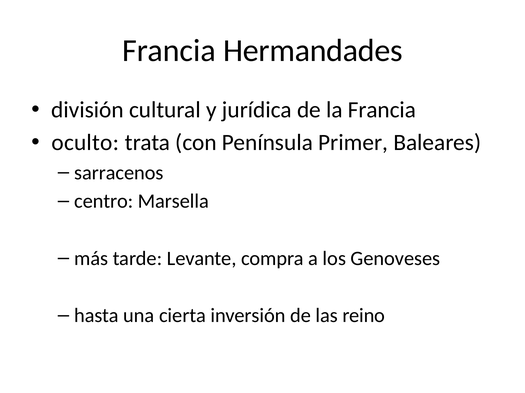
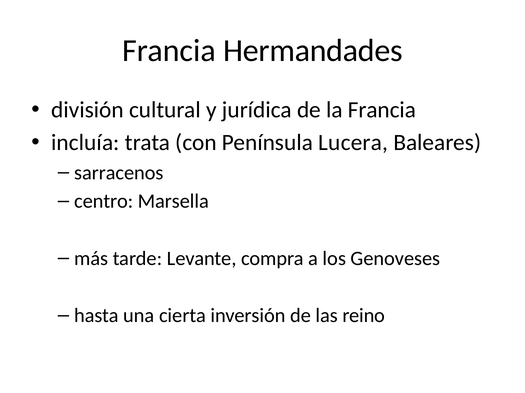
oculto: oculto -> incluía (85, 143)
Primer: Primer -> Lucera (353, 143)
